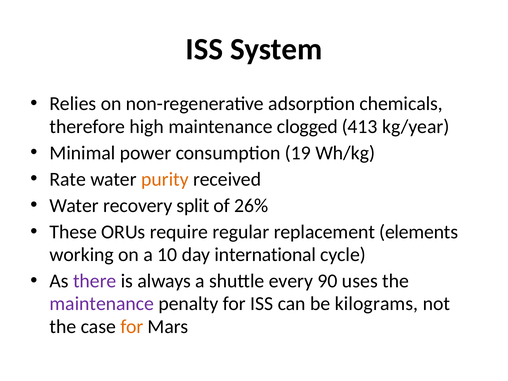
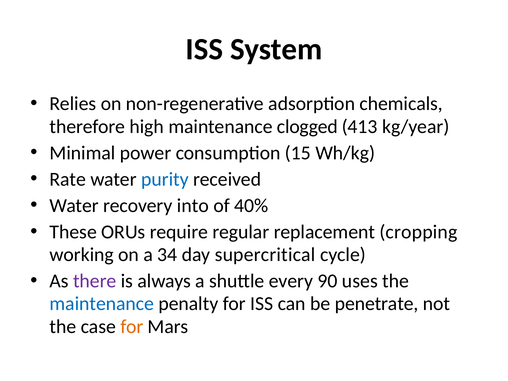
19: 19 -> 15 (298, 153)
purity colour: orange -> blue (165, 179)
split: split -> into (193, 206)
26%: 26% -> 40% (251, 206)
elements: elements -> cropping (418, 232)
10: 10 -> 34 (167, 255)
international: international -> supercritical (265, 255)
maintenance colour: purple -> blue (102, 304)
kilograms: kilograms -> penetrate (377, 304)
